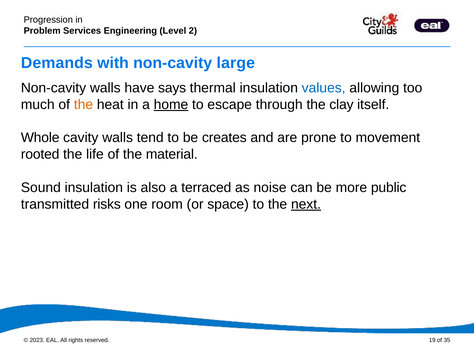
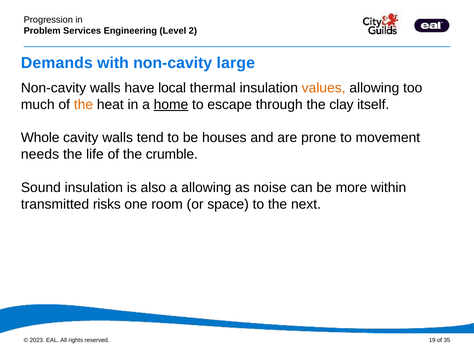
says: says -> local (172, 88)
values colour: blue -> orange (324, 88)
creates: creates -> houses (224, 138)
rooted: rooted -> needs (40, 154)
material: material -> crumble (172, 154)
a terraced: terraced -> allowing (206, 187)
public: public -> within (389, 187)
next underline: present -> none (306, 204)
